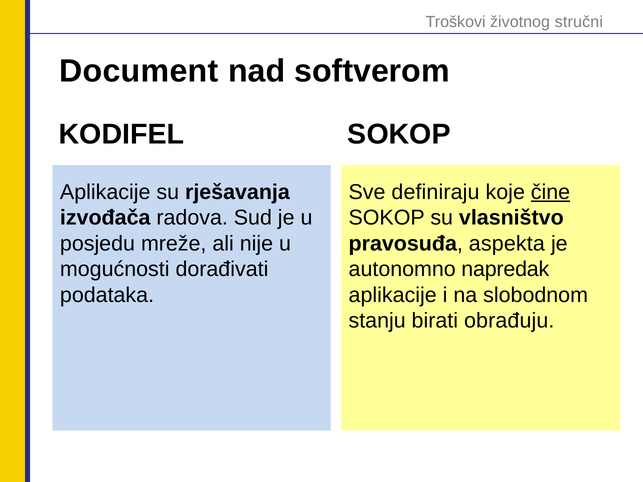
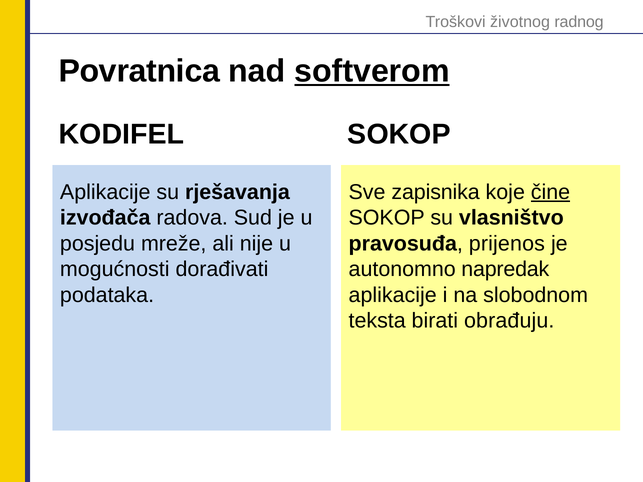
stručni: stručni -> radnog (579, 22)
Document: Document -> Povratnica (139, 71)
softverom underline: none -> present (372, 71)
definiraju: definiraju -> zapisnika (436, 192)
aspekta: aspekta -> prijenos (507, 244)
stanju: stanju -> teksta (377, 321)
